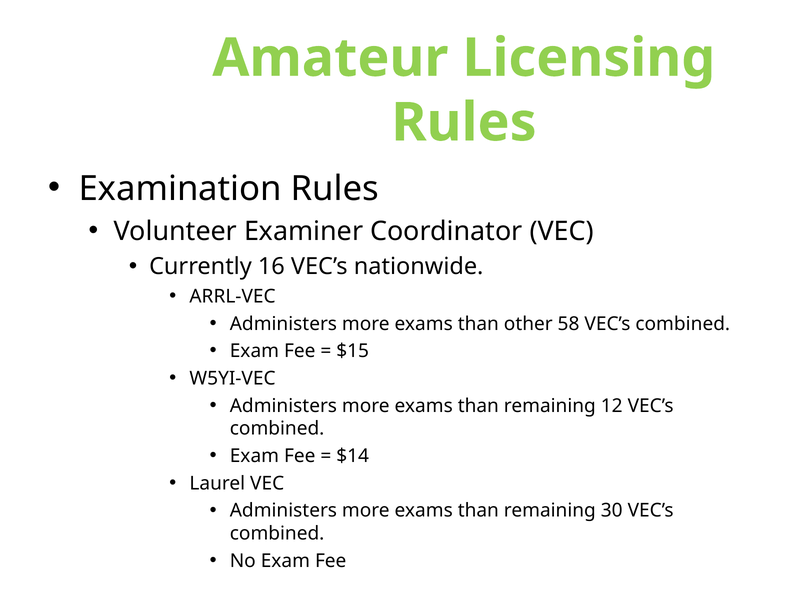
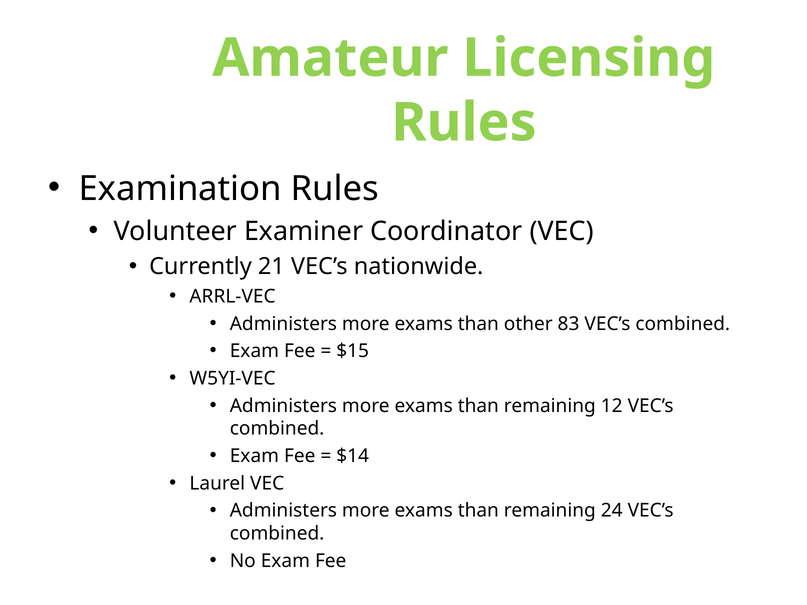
16: 16 -> 21 (271, 267)
58: 58 -> 83 (569, 324)
30: 30 -> 24 (612, 511)
